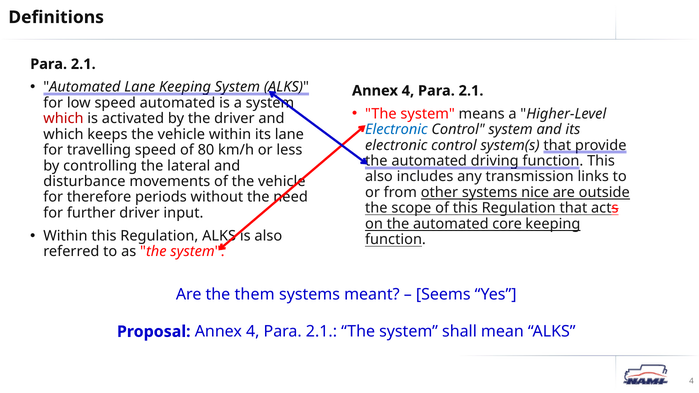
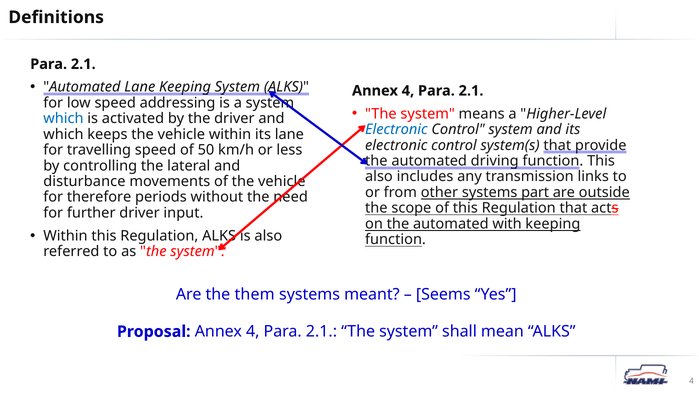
speed automated: automated -> addressing (178, 103)
which colour: red -> blue (63, 119)
80: 80 -> 50 (206, 150)
nice: nice -> part (535, 192)
core: core -> with (507, 224)
